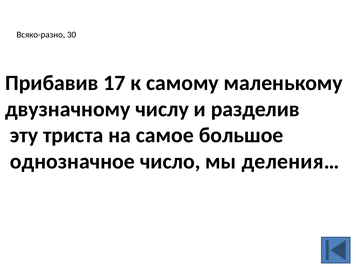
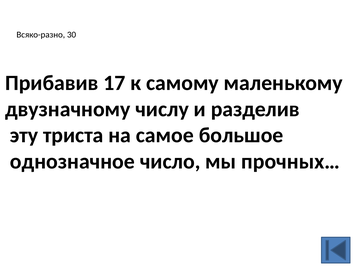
деления…: деления… -> прочных… (290, 161)
